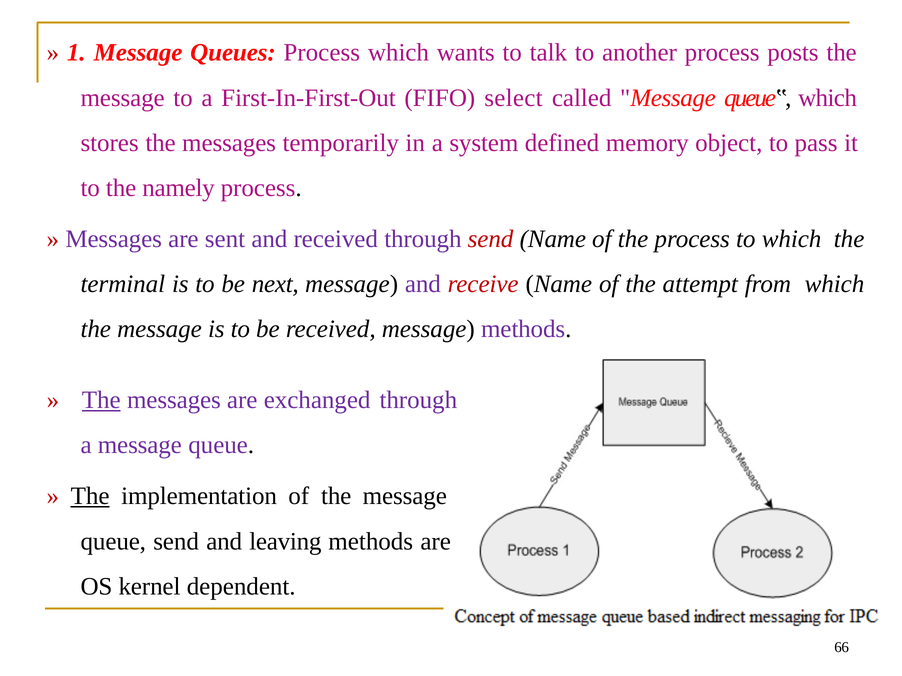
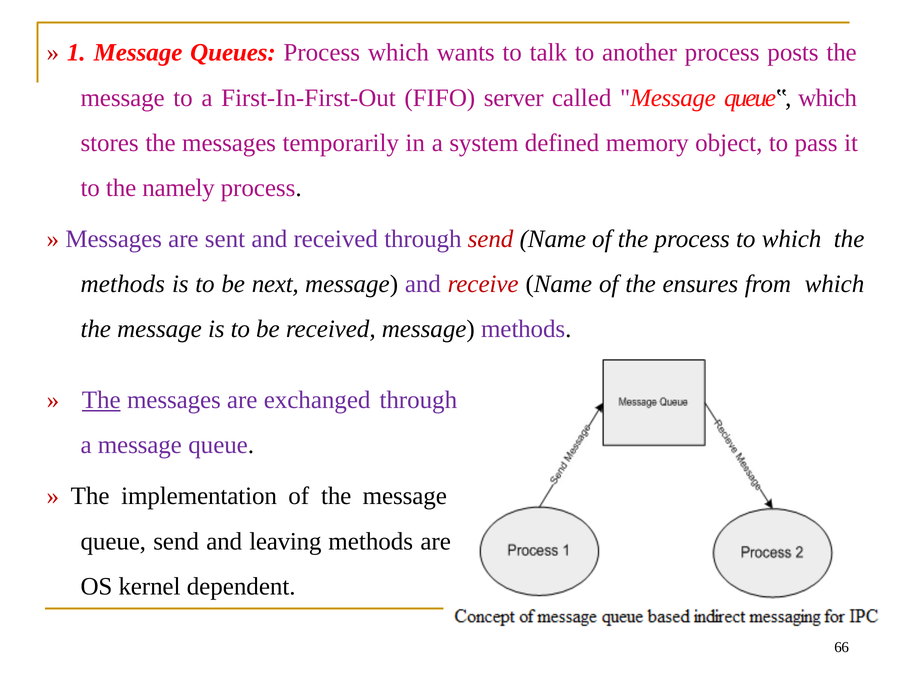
select: select -> server (514, 98)
terminal: terminal -> methods (123, 284)
attempt: attempt -> ensures (700, 284)
The underline: present -> none (90, 497)
